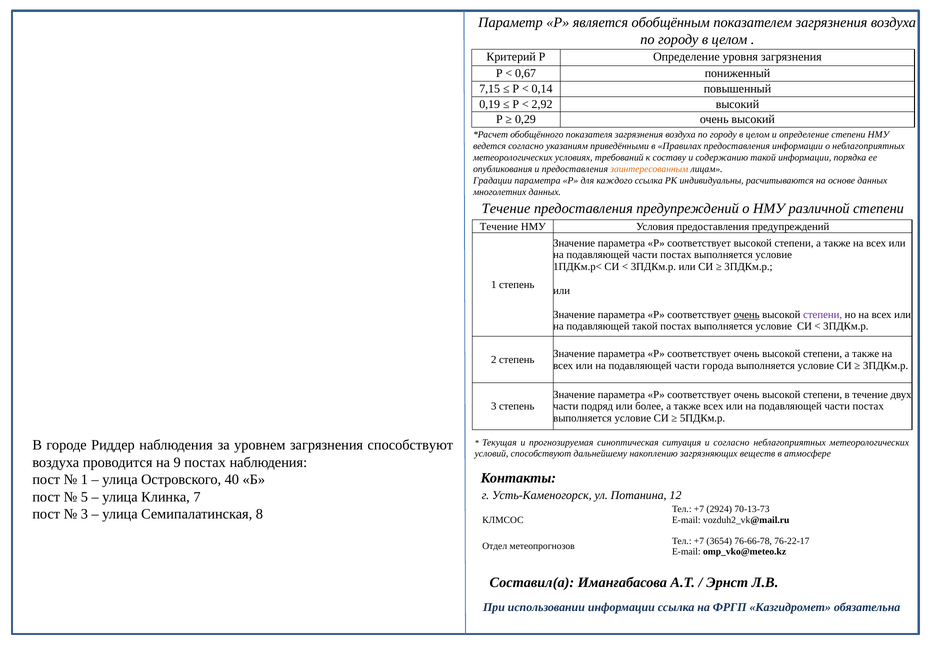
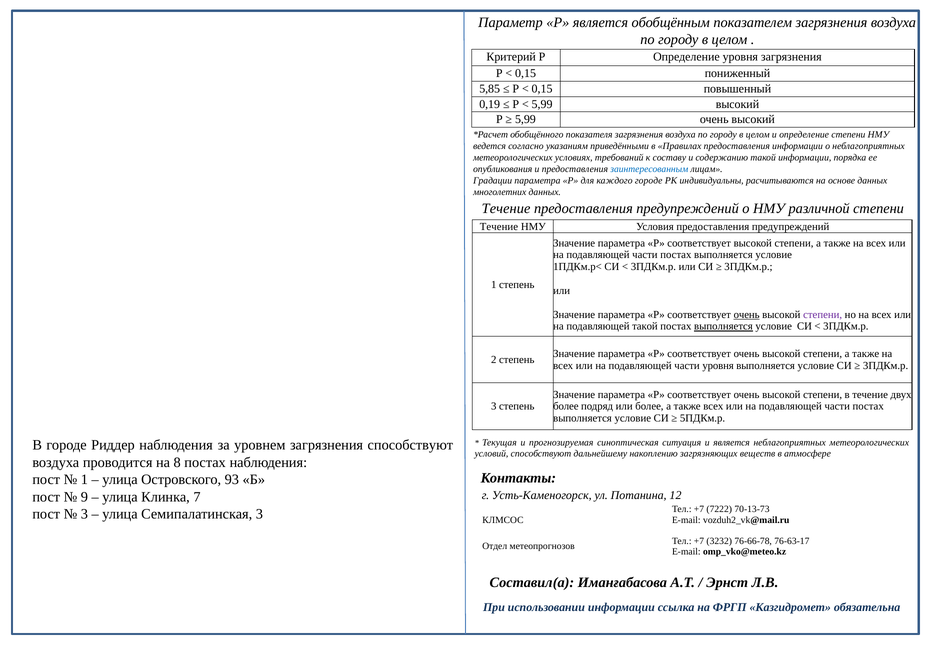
0,67: 0,67 -> 0,15 (526, 73)
7,15: 7,15 -> 5,85 (490, 89)
0,14: 0,14 -> 0,15 (542, 89)
2,92: 2,92 -> 5,99 (542, 104)
0,29: 0,29 -> 5,99 (525, 119)
заинтересованным colour: orange -> blue (649, 169)
каждого ссылка: ссылка -> городе (649, 180)
выполняется underline: none -> present (723, 326)
части города: города -> уровня (718, 365)
части: части -> более (566, 406)
и согласно: согласно -> является (732, 442)
9: 9 -> 8 (177, 462)
40: 40 -> 93 (232, 479)
5: 5 -> 9 (84, 496)
2924: 2924 -> 7222 (719, 509)
Семипалатинская 8: 8 -> 3 (259, 514)
3654: 3654 -> 3232 (719, 540)
76-22-17: 76-22-17 -> 76-63-17 (792, 540)
